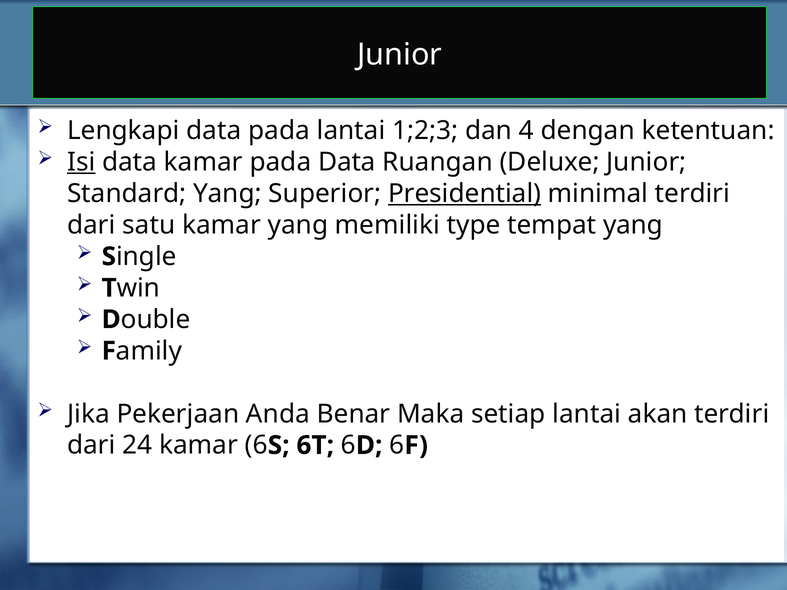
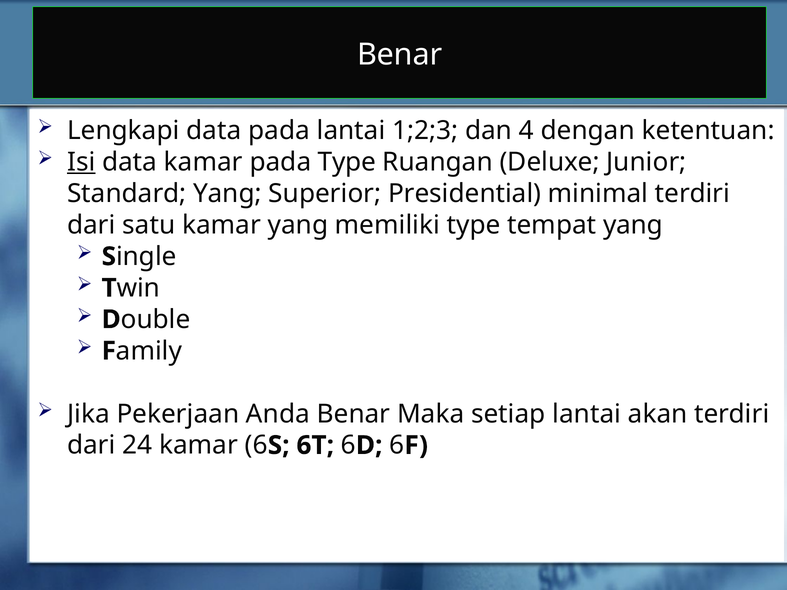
Junior: Junior -> Benar (400, 55)
pada Data: Data -> Type (347, 162)
Presidential underline: present -> none (465, 194)
